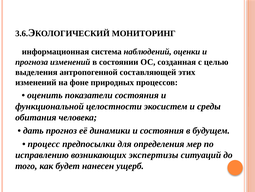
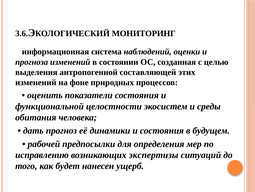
процесс: процесс -> рабочей (44, 143)
